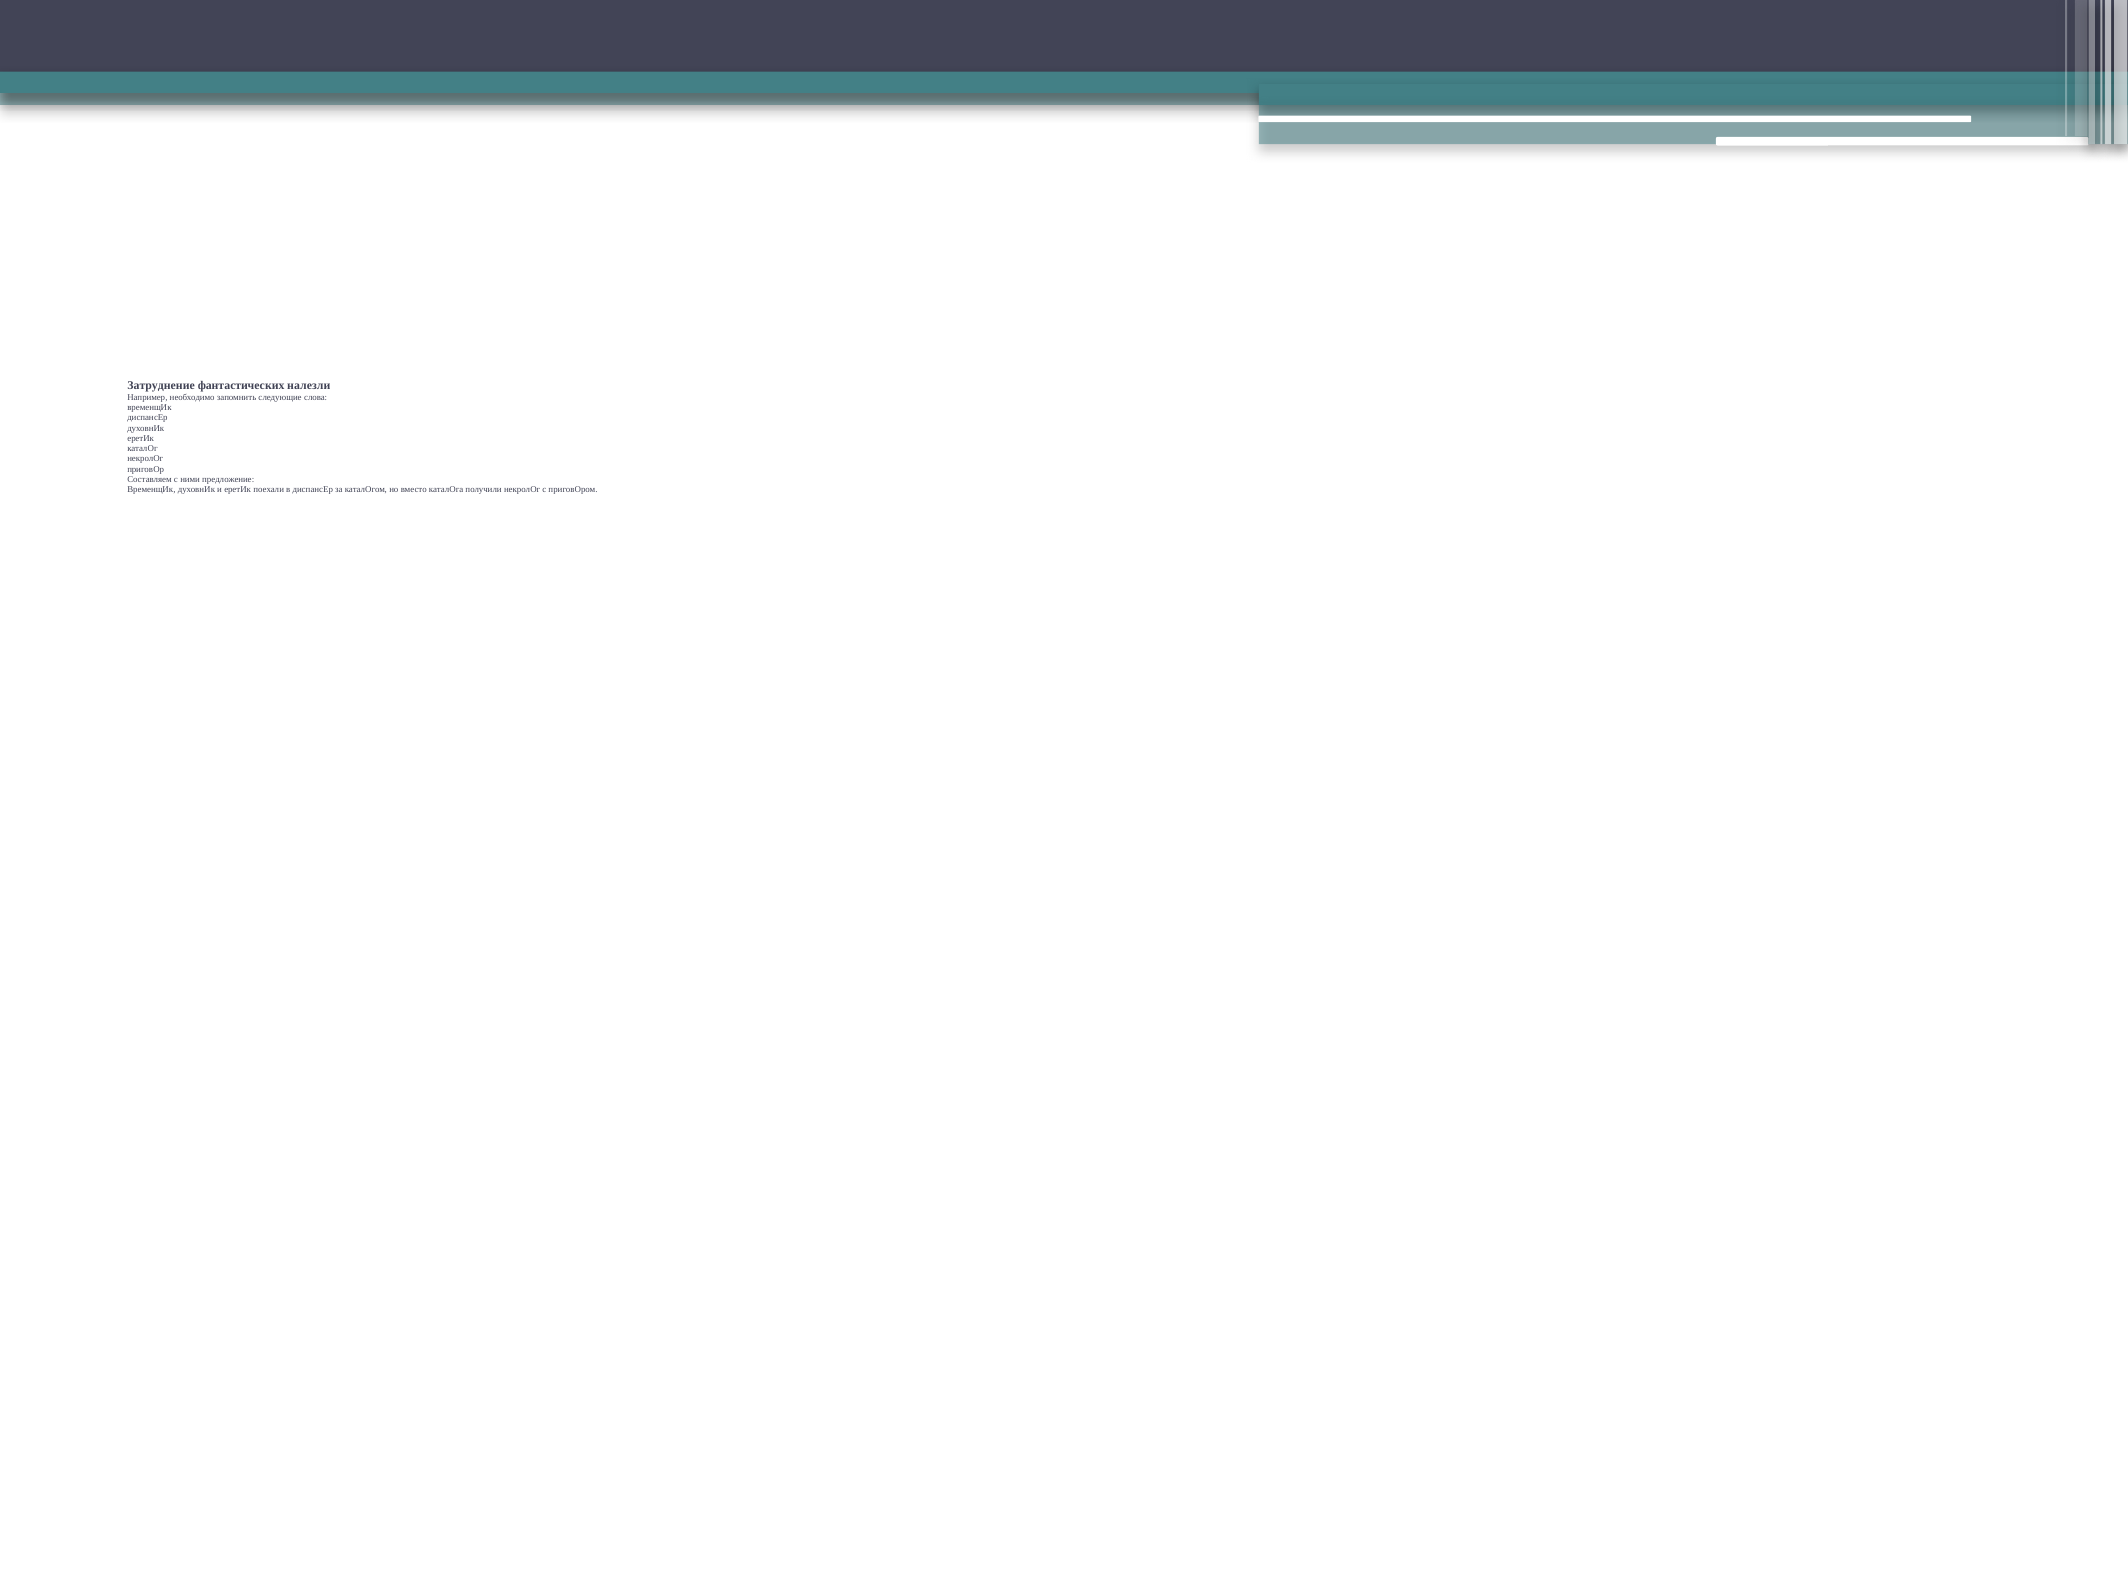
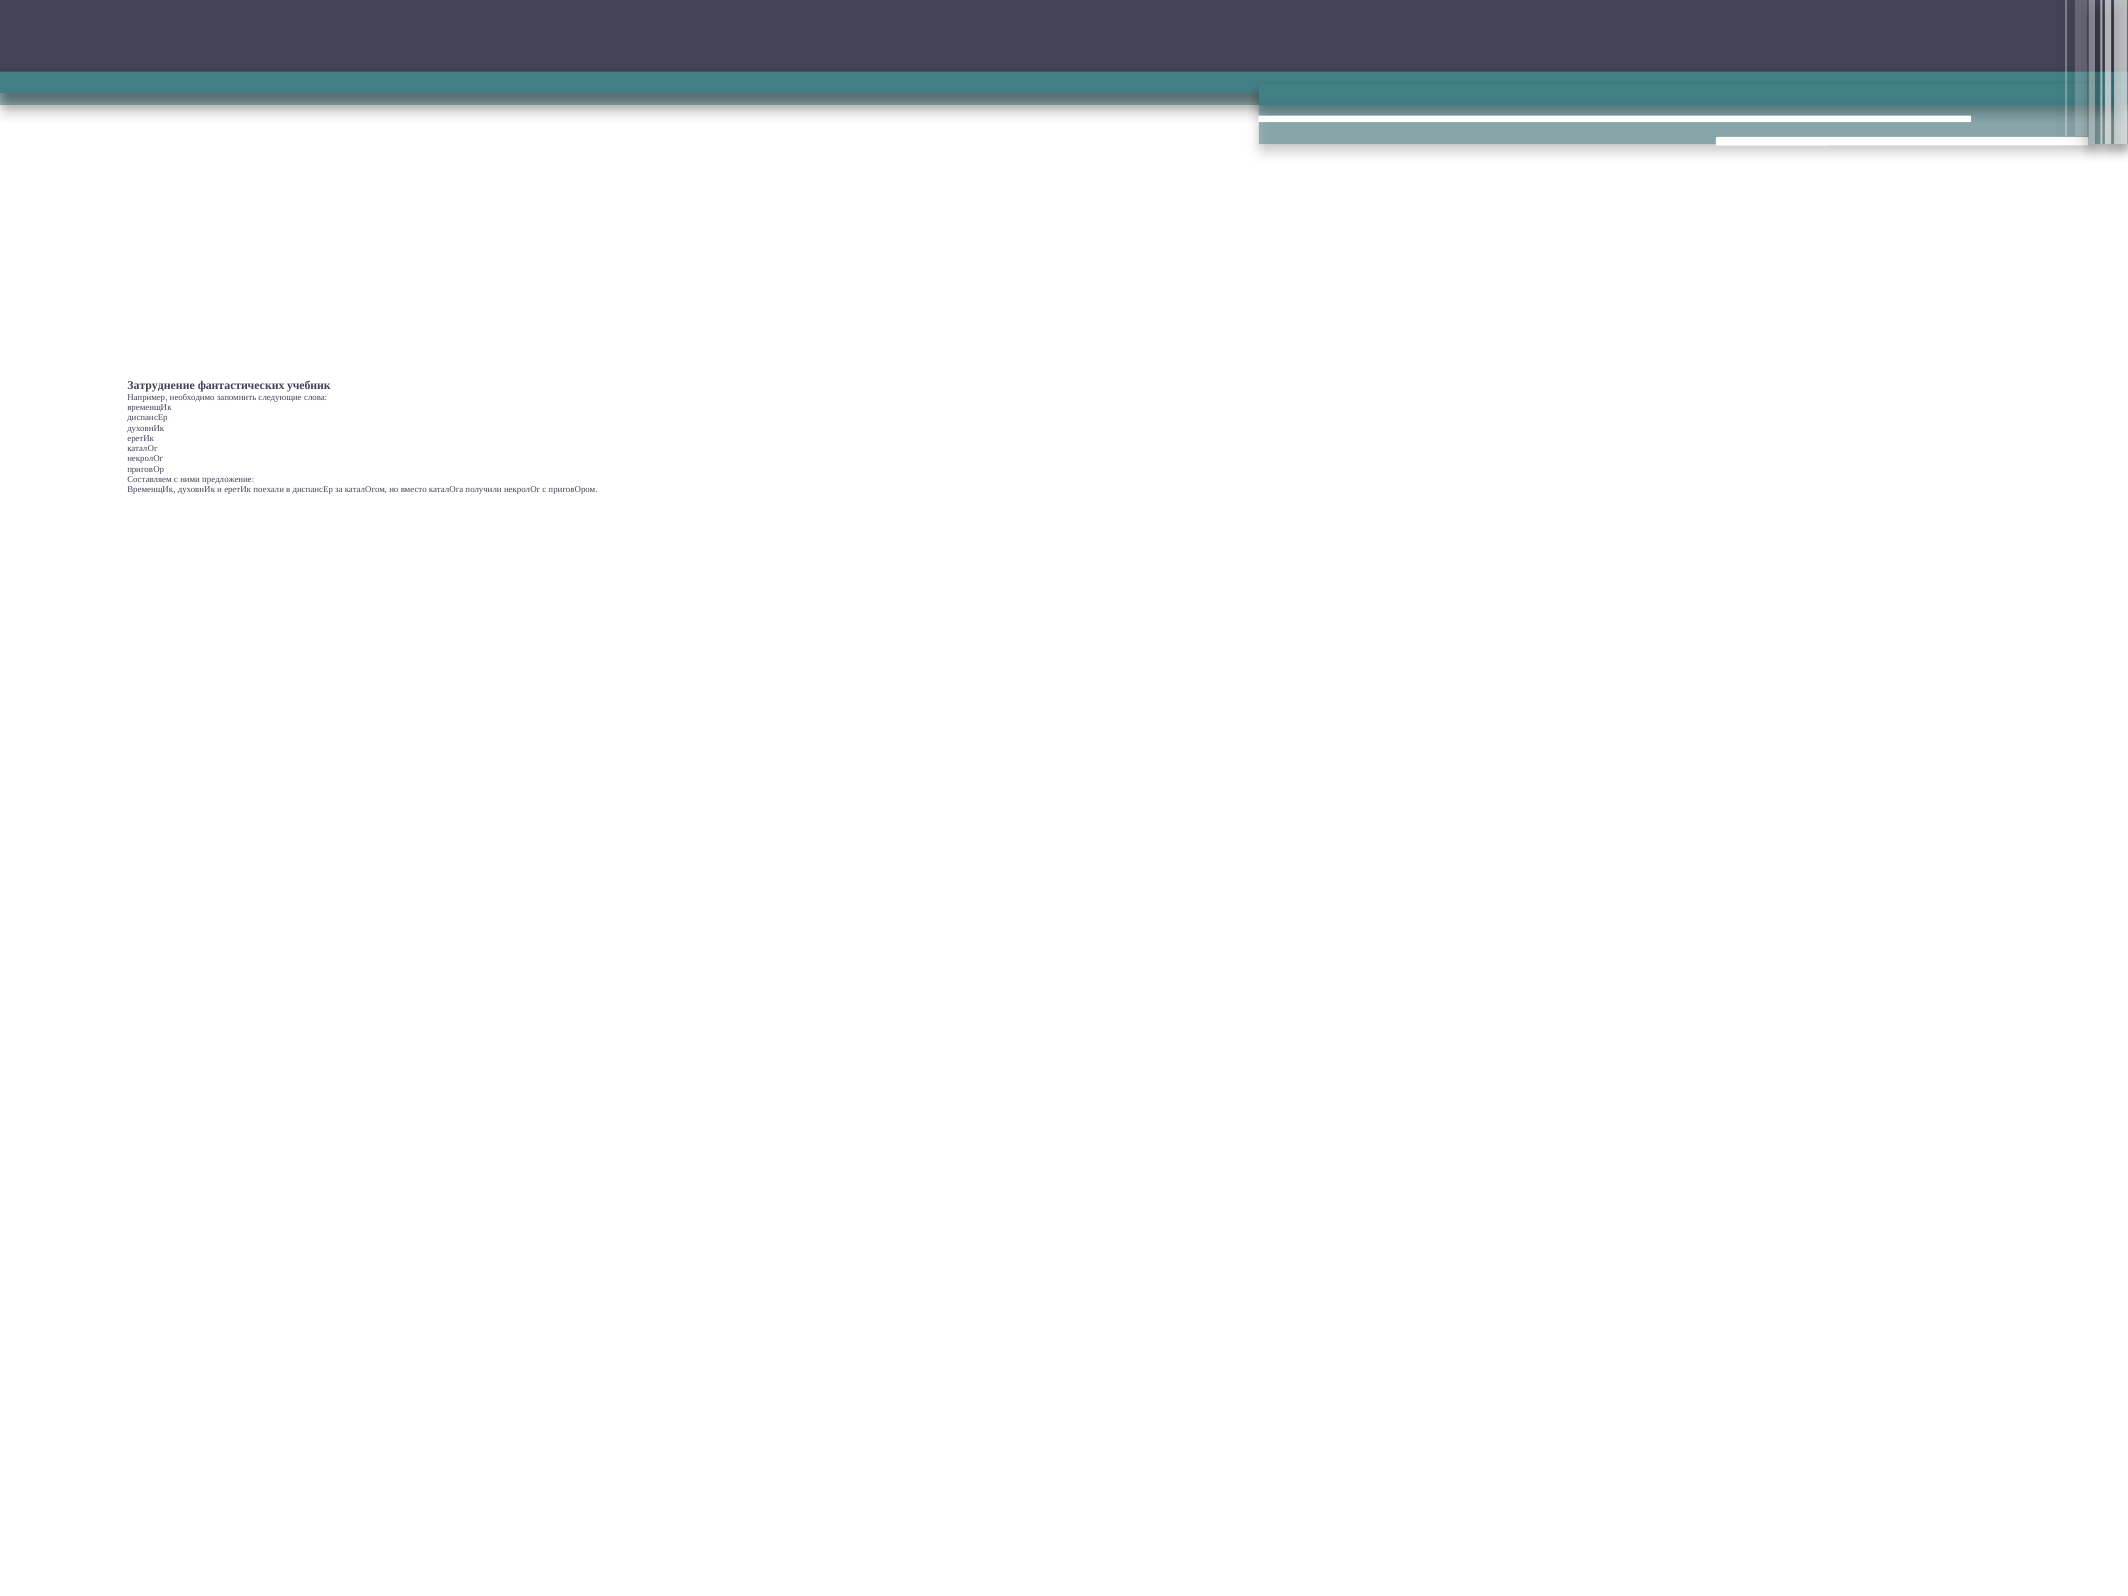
налезли: налезли -> учебник (309, 386)
